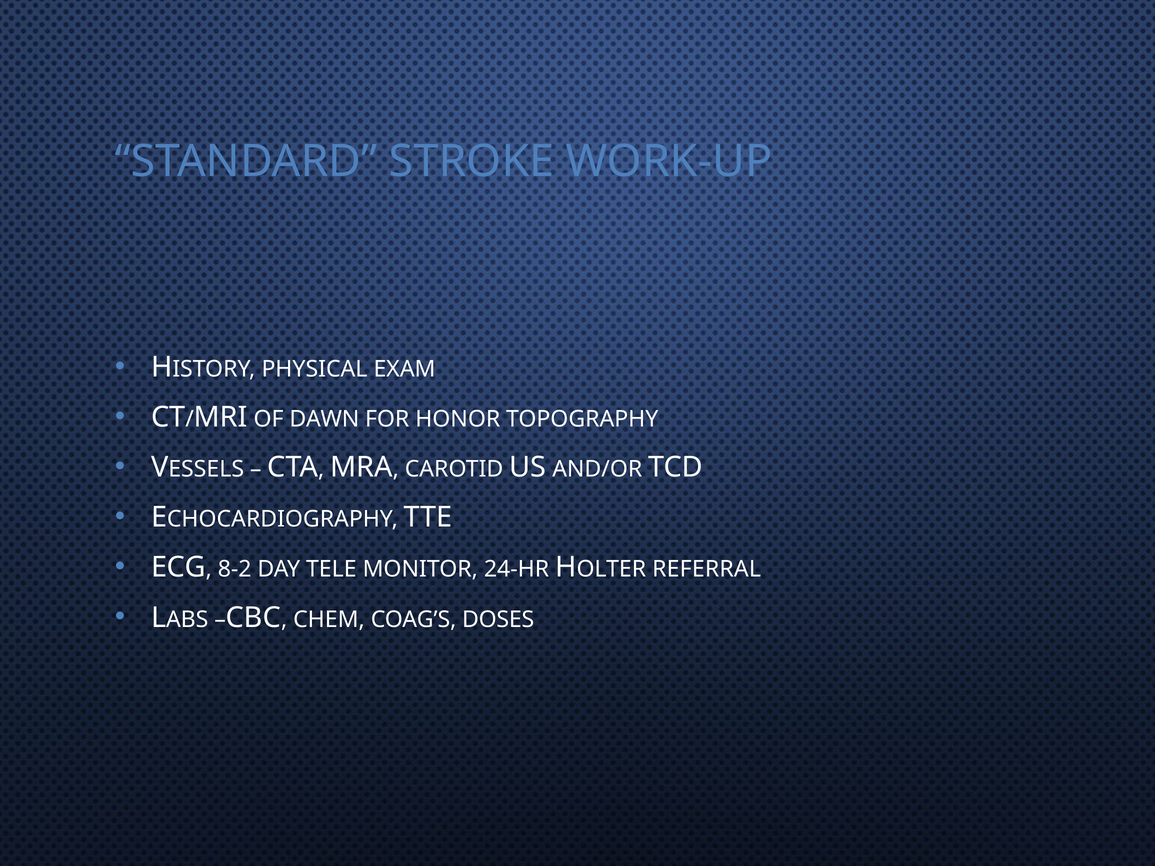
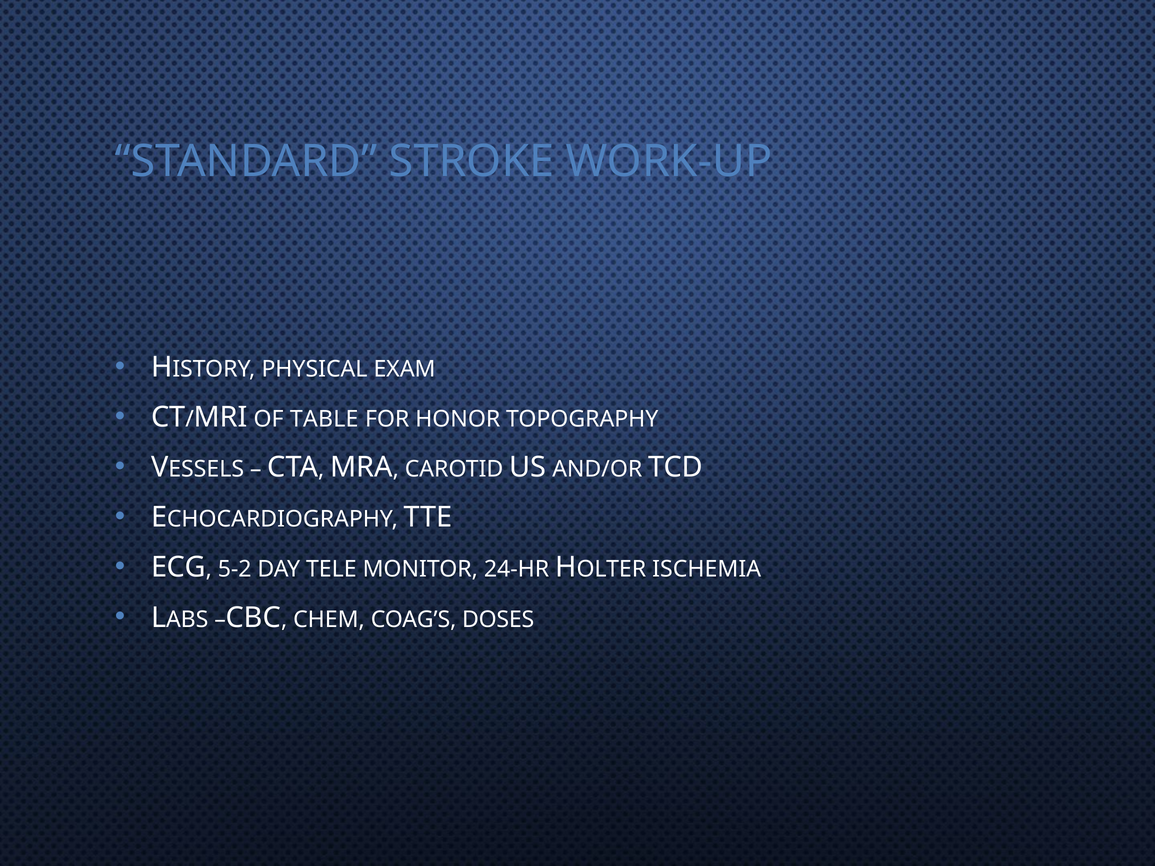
DAWN: DAWN -> TABLE (324, 419)
8-2: 8-2 -> 5-2 (235, 570)
REFERRAL: REFERRAL -> ISCHEMIA (707, 570)
